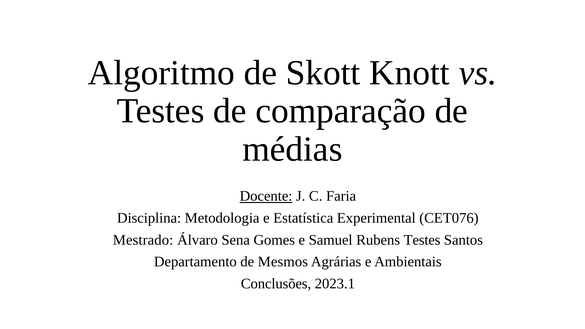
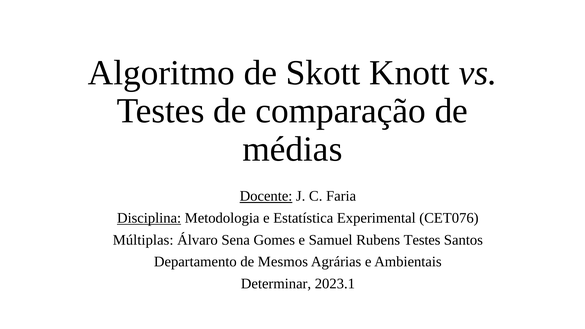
Disciplina underline: none -> present (149, 218)
Mestrado: Mestrado -> Múltiplas (143, 240)
Conclusões: Conclusões -> Determinar (276, 284)
